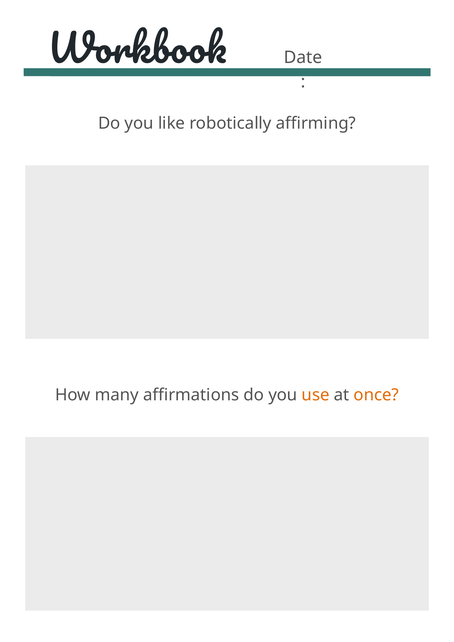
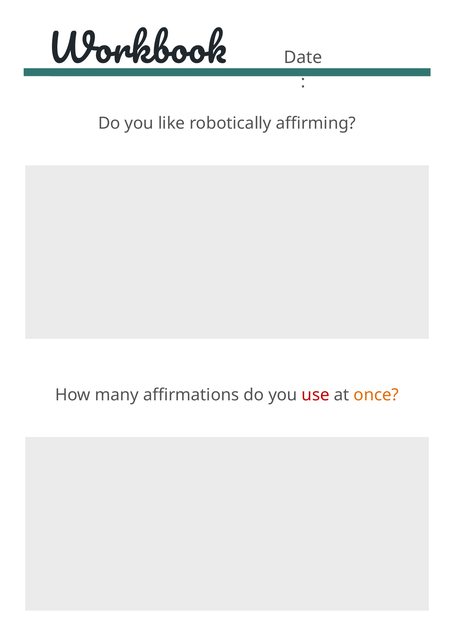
use colour: orange -> red (316, 395)
